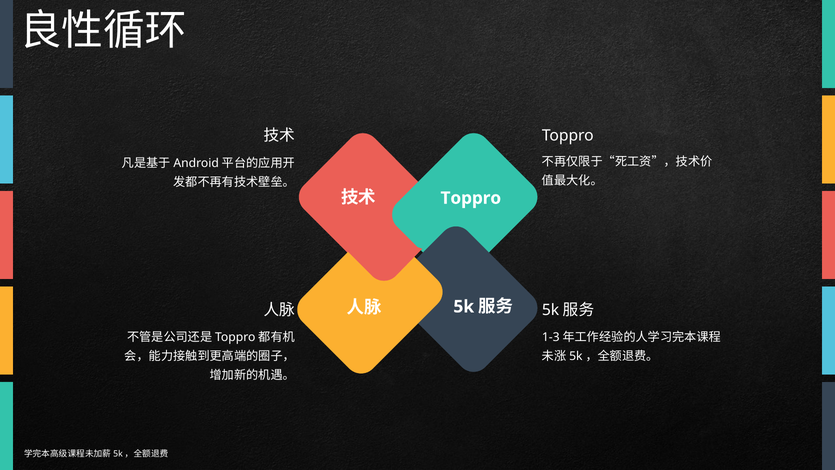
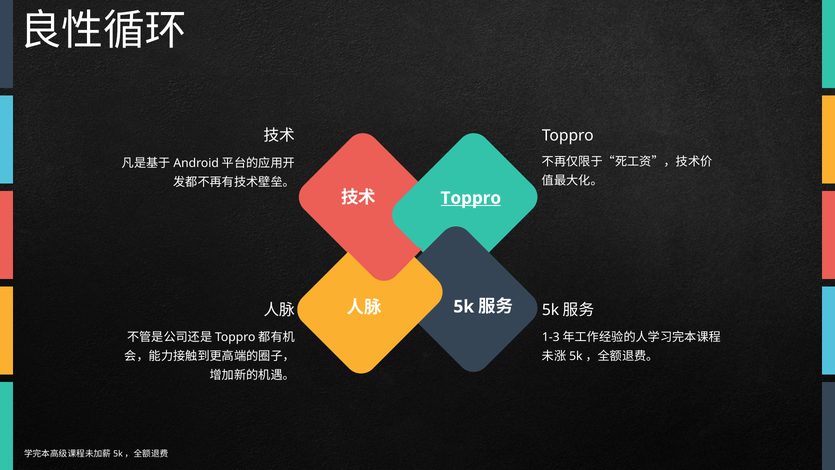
Toppro underline: none -> present (471, 198)
